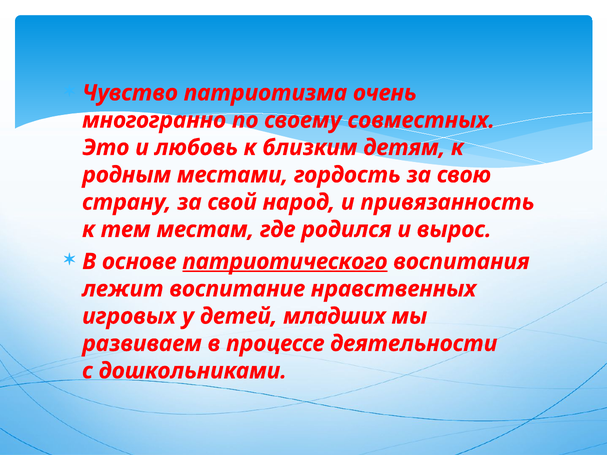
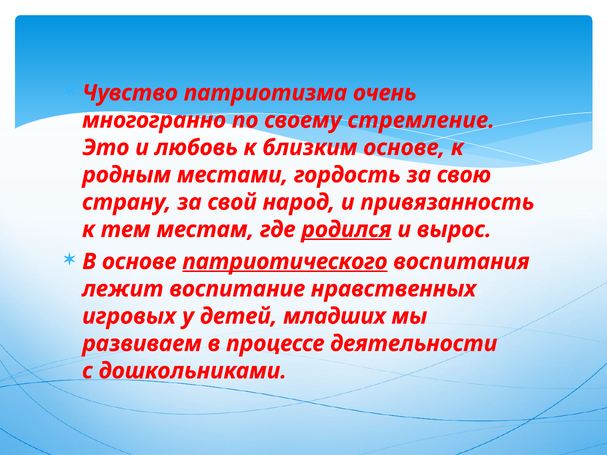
совместных: совместных -> стремление (421, 120)
близким детям: детям -> основе (404, 148)
родился underline: none -> present (346, 230)
